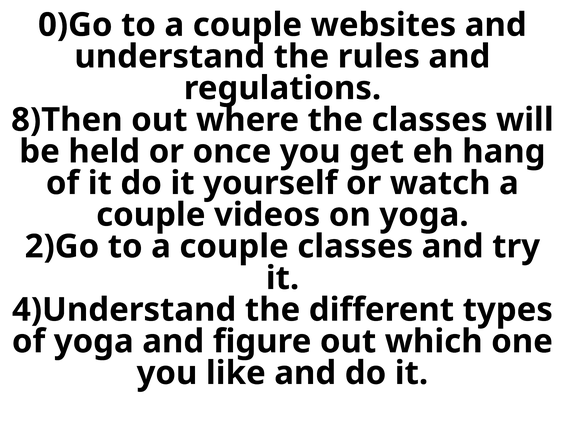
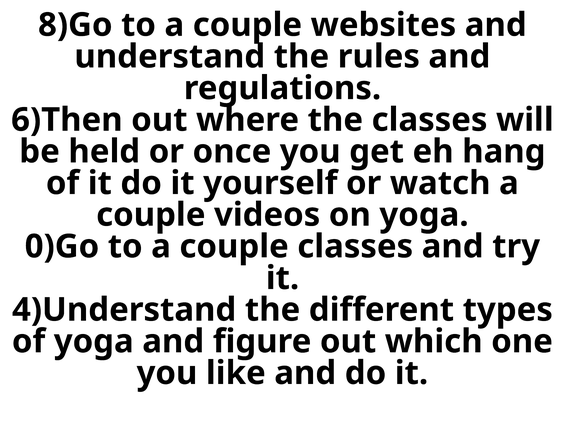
0)Go: 0)Go -> 8)Go (75, 25)
8)Then: 8)Then -> 6)Then (67, 120)
2)Go: 2)Go -> 0)Go (62, 246)
